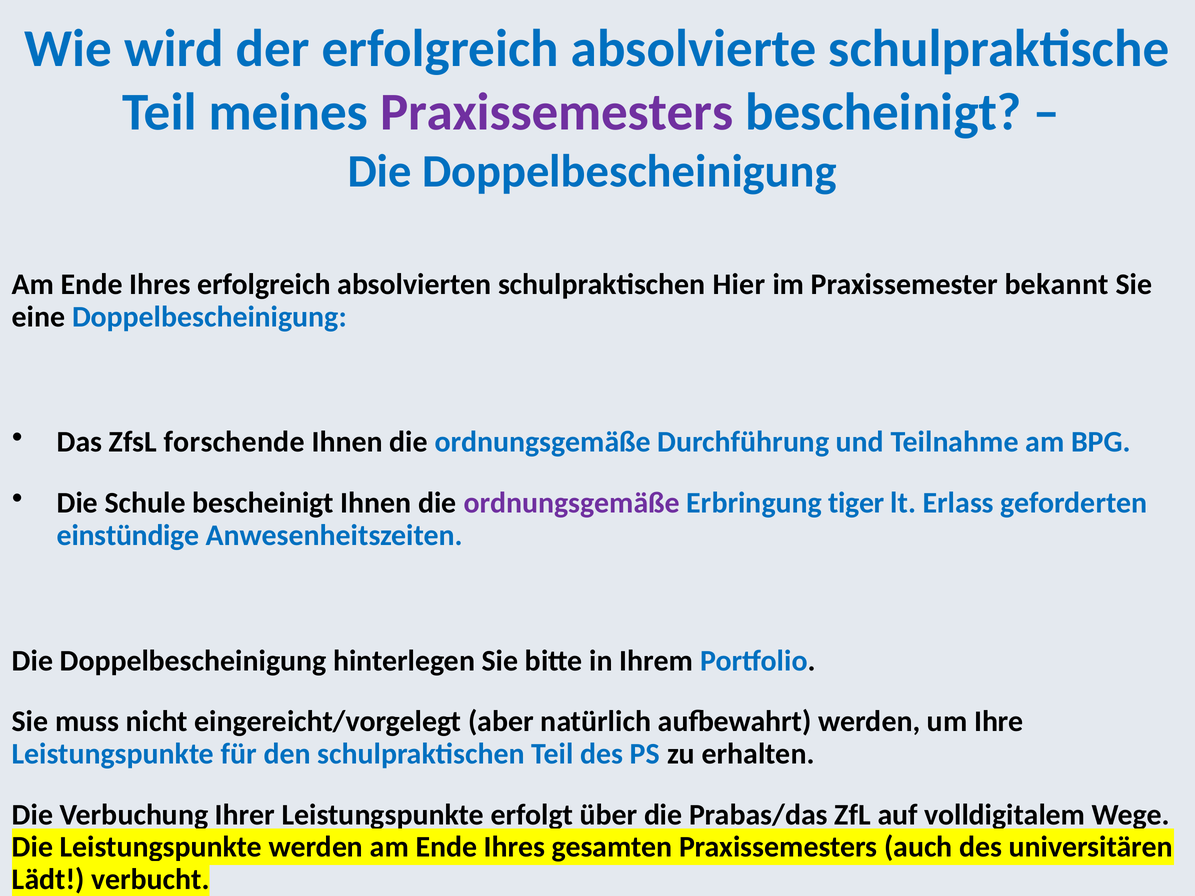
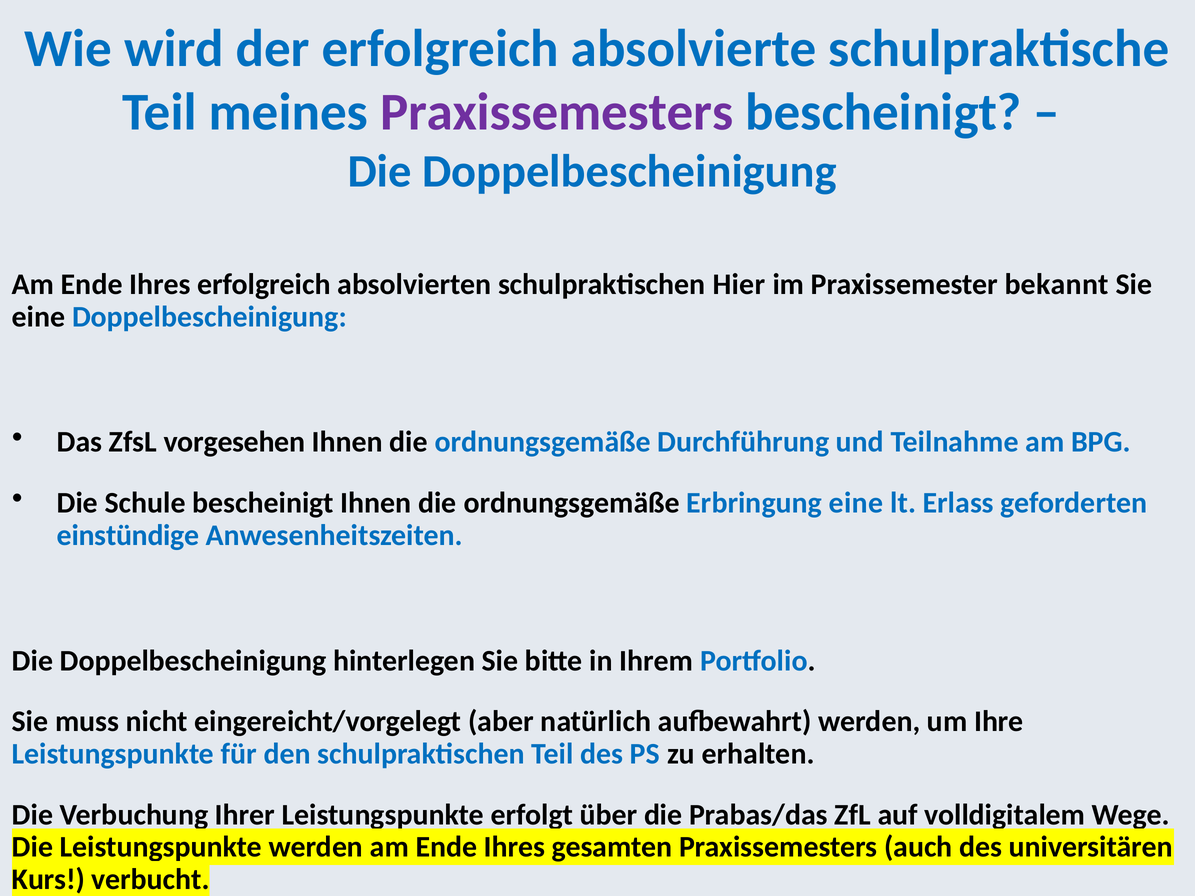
forschende: forschende -> vorgesehen (234, 442)
ordnungsgemäße colour: purple -> black (572, 503)
Erbringung tiger: tiger -> eine (856, 503)
Lädt: Lädt -> Kurs (48, 880)
